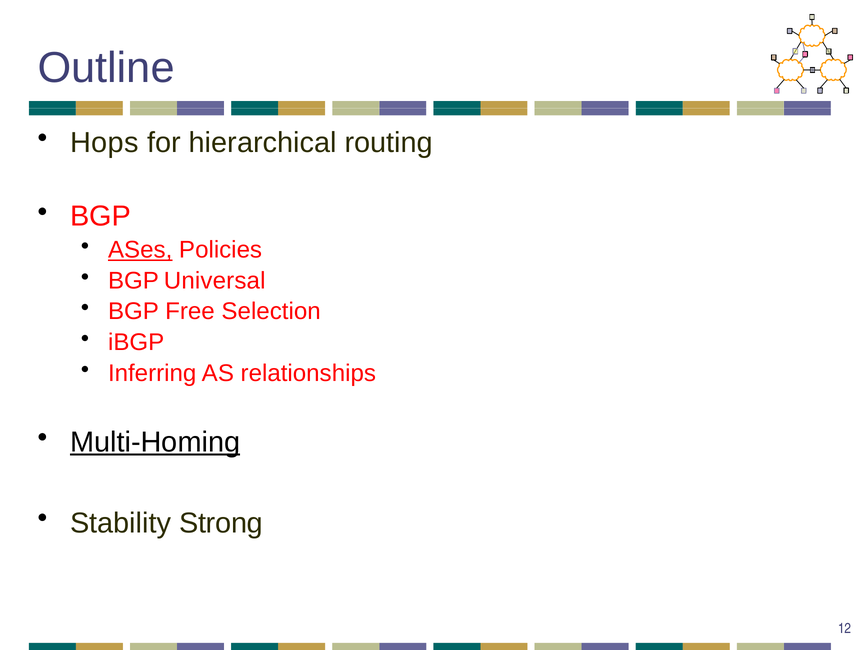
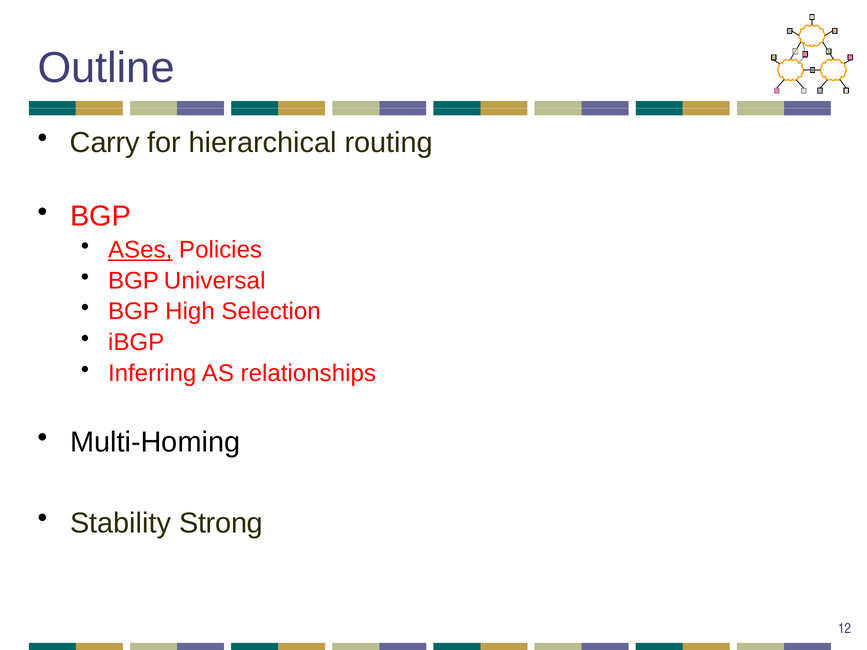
Hops: Hops -> Carry (105, 143)
Free: Free -> High (190, 312)
Multi-Homing underline: present -> none (155, 442)
